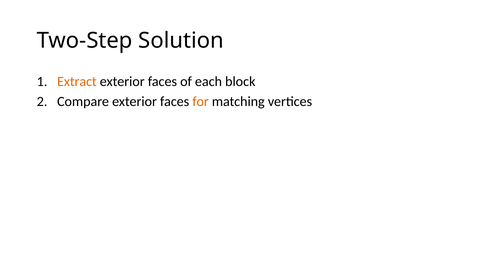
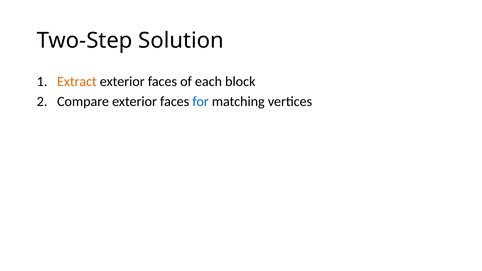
for colour: orange -> blue (201, 102)
